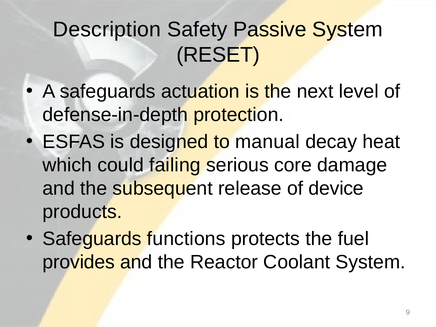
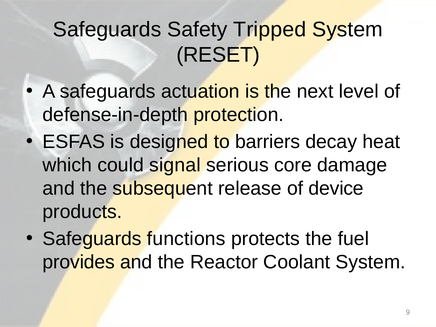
Description: Description -> Safeguards (107, 29)
Passive: Passive -> Tripped (270, 29)
manual: manual -> barriers (268, 142)
failing: failing -> signal (175, 165)
